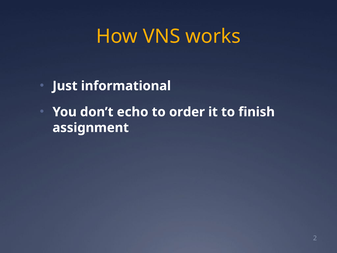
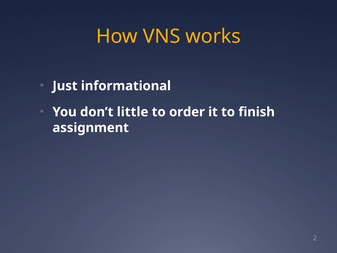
echo: echo -> little (133, 112)
